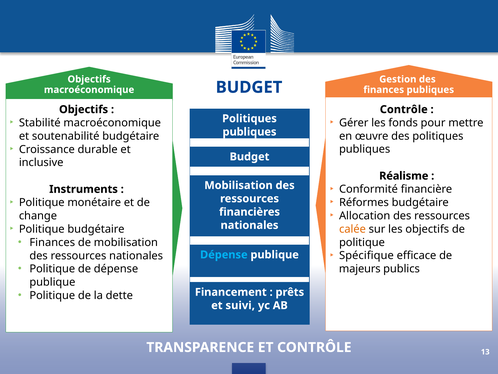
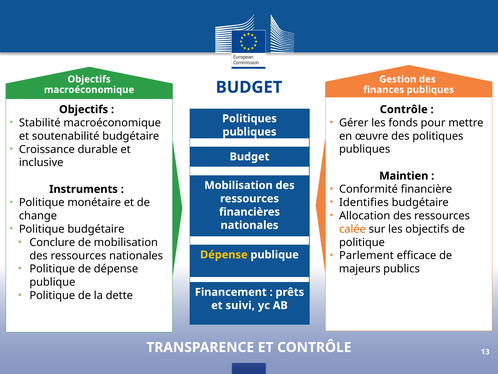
Réalisme: Réalisme -> Maintien (404, 176)
Réformes: Réformes -> Identifies (364, 202)
Finances: Finances -> Conclure (52, 242)
Spécifique: Spécifique -> Parlement (366, 255)
Dépense colour: light blue -> yellow (224, 254)
